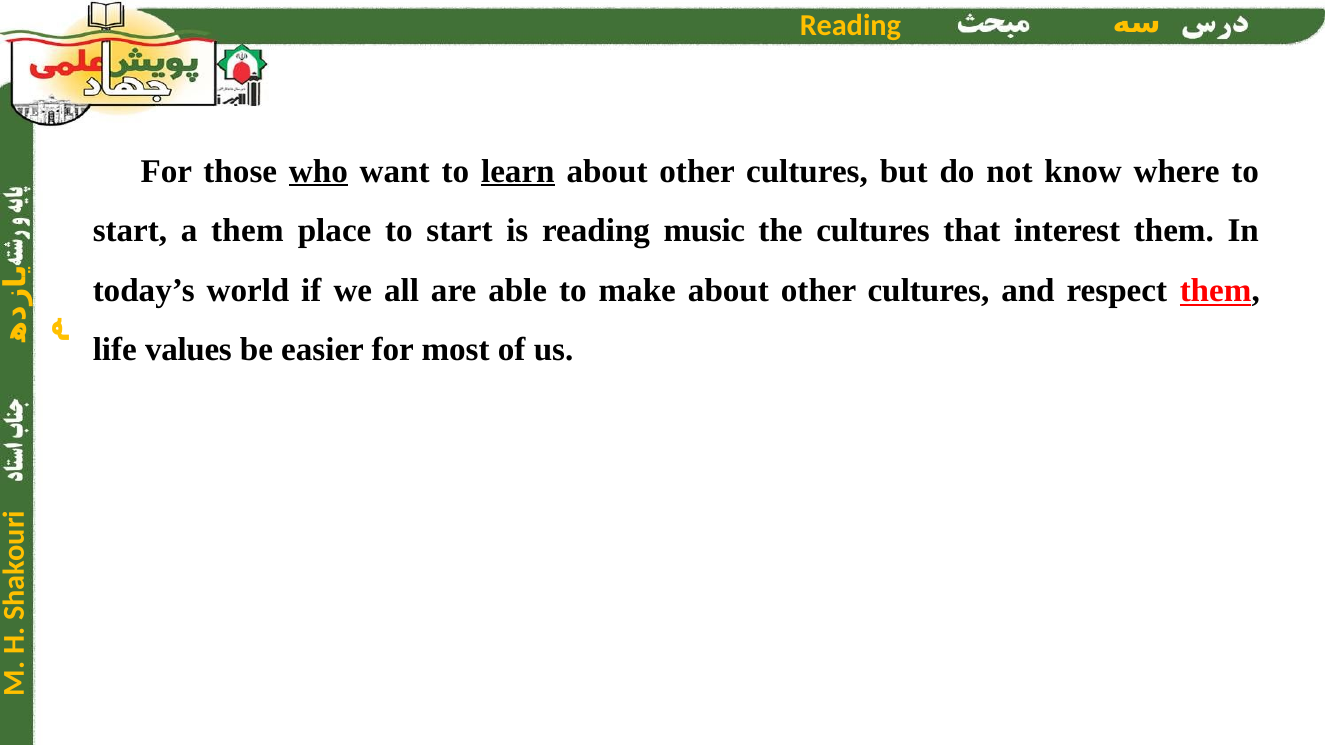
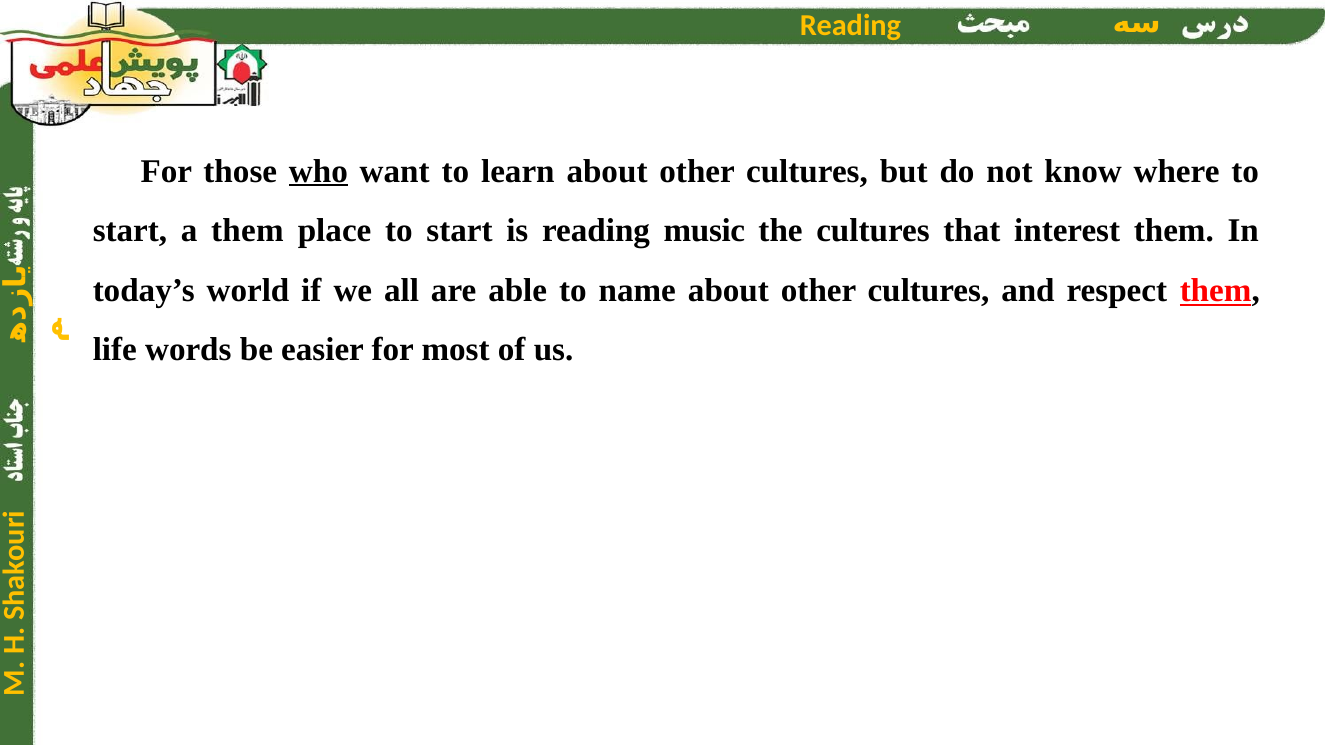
learn underline: present -> none (518, 171)
make: make -> name (637, 291)
values: values -> words (188, 350)
